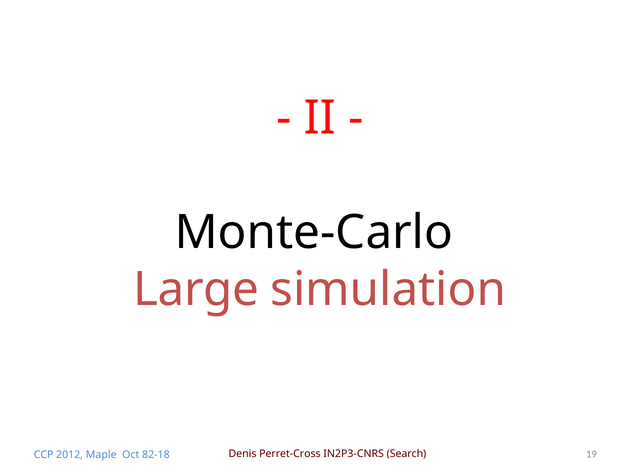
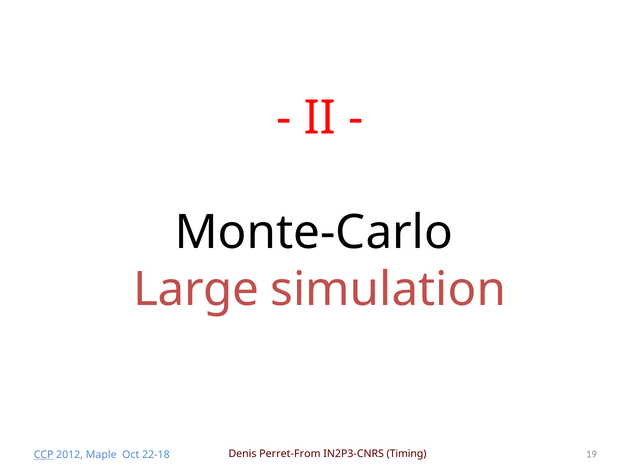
Perret-Cross: Perret-Cross -> Perret-From (290, 454)
Search: Search -> Timing (406, 454)
CCP underline: none -> present (44, 455)
82-18: 82-18 -> 22-18 (156, 455)
